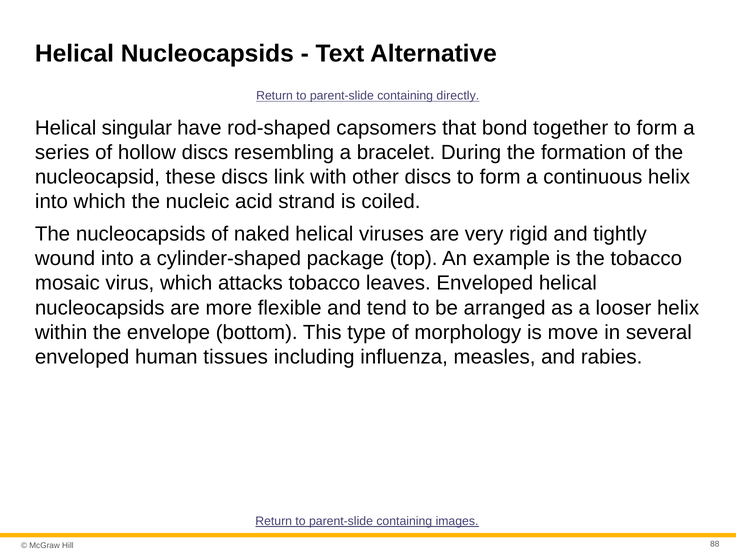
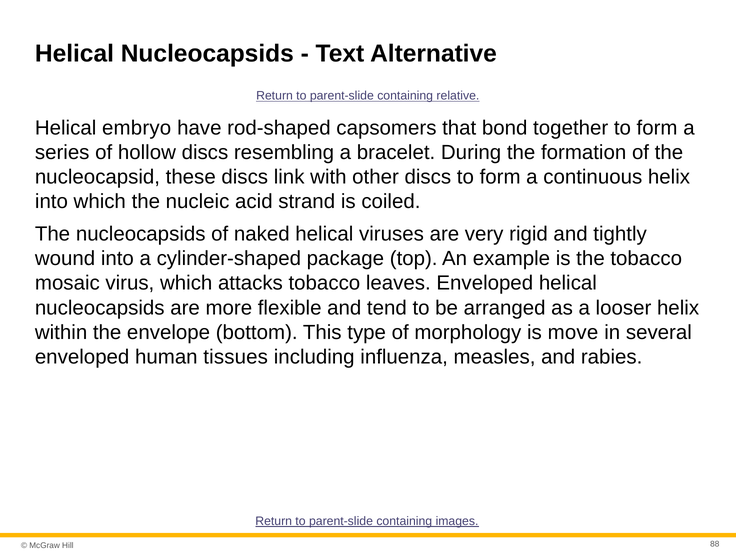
directly: directly -> relative (458, 96)
singular: singular -> embryo (137, 128)
